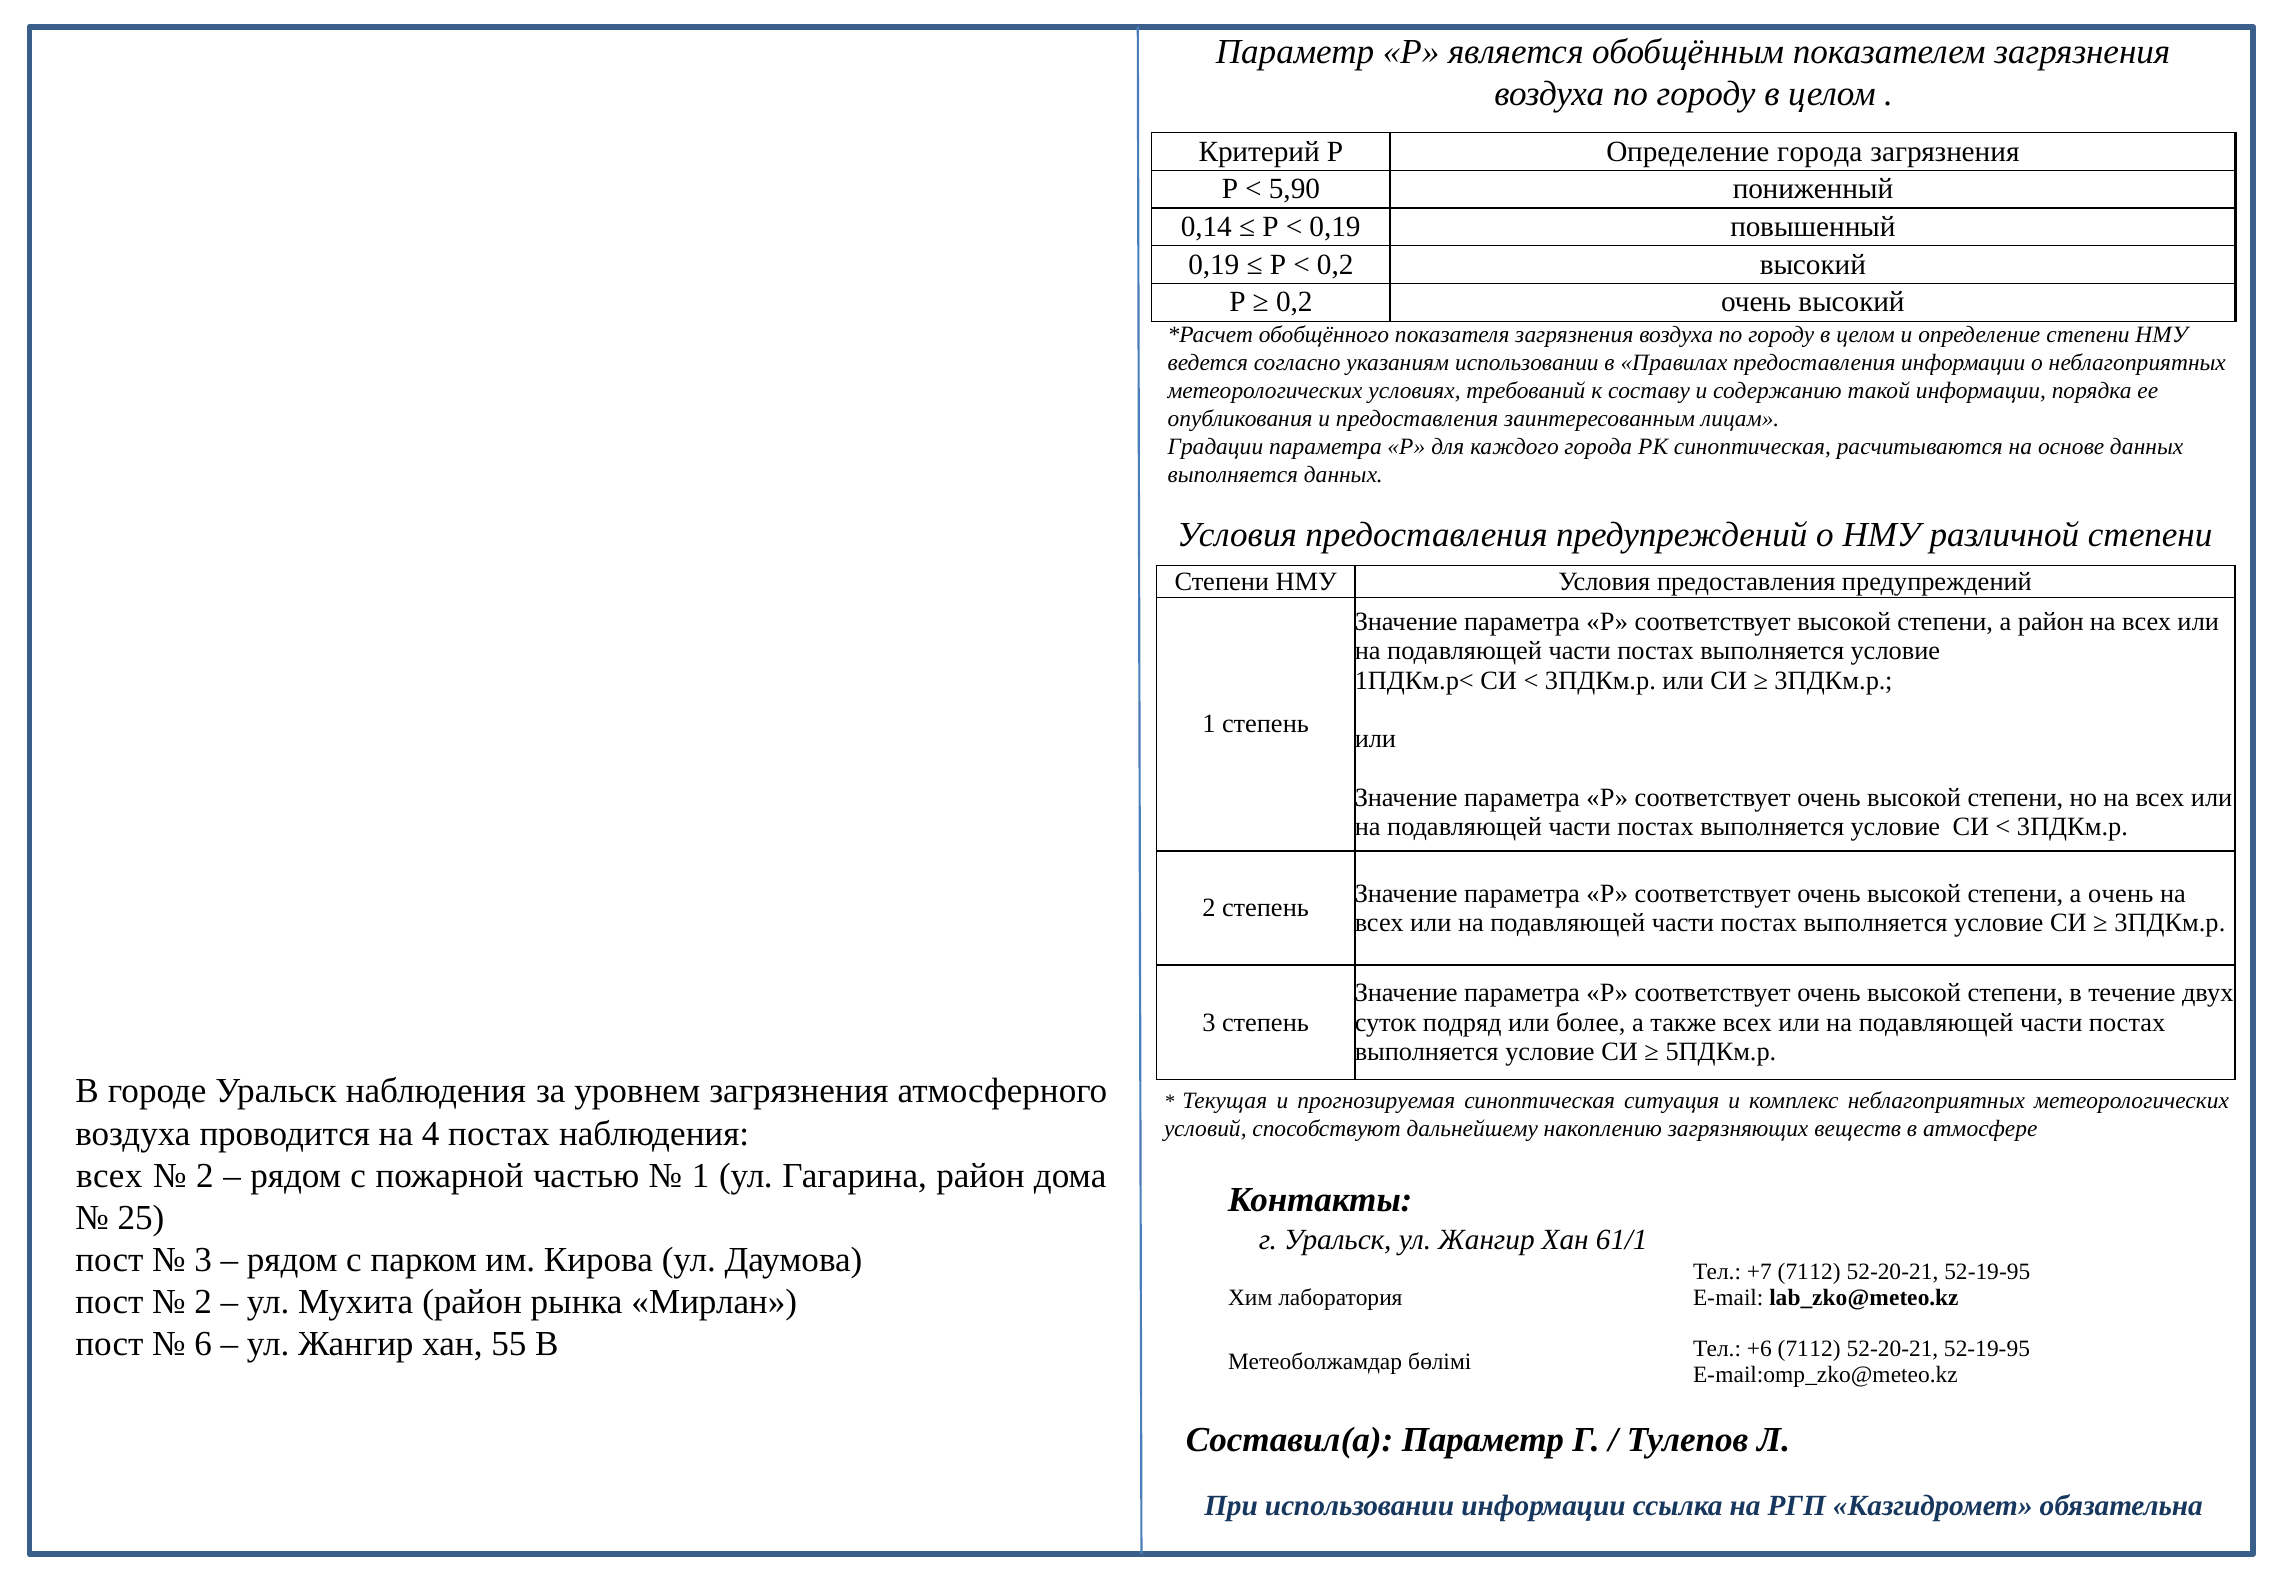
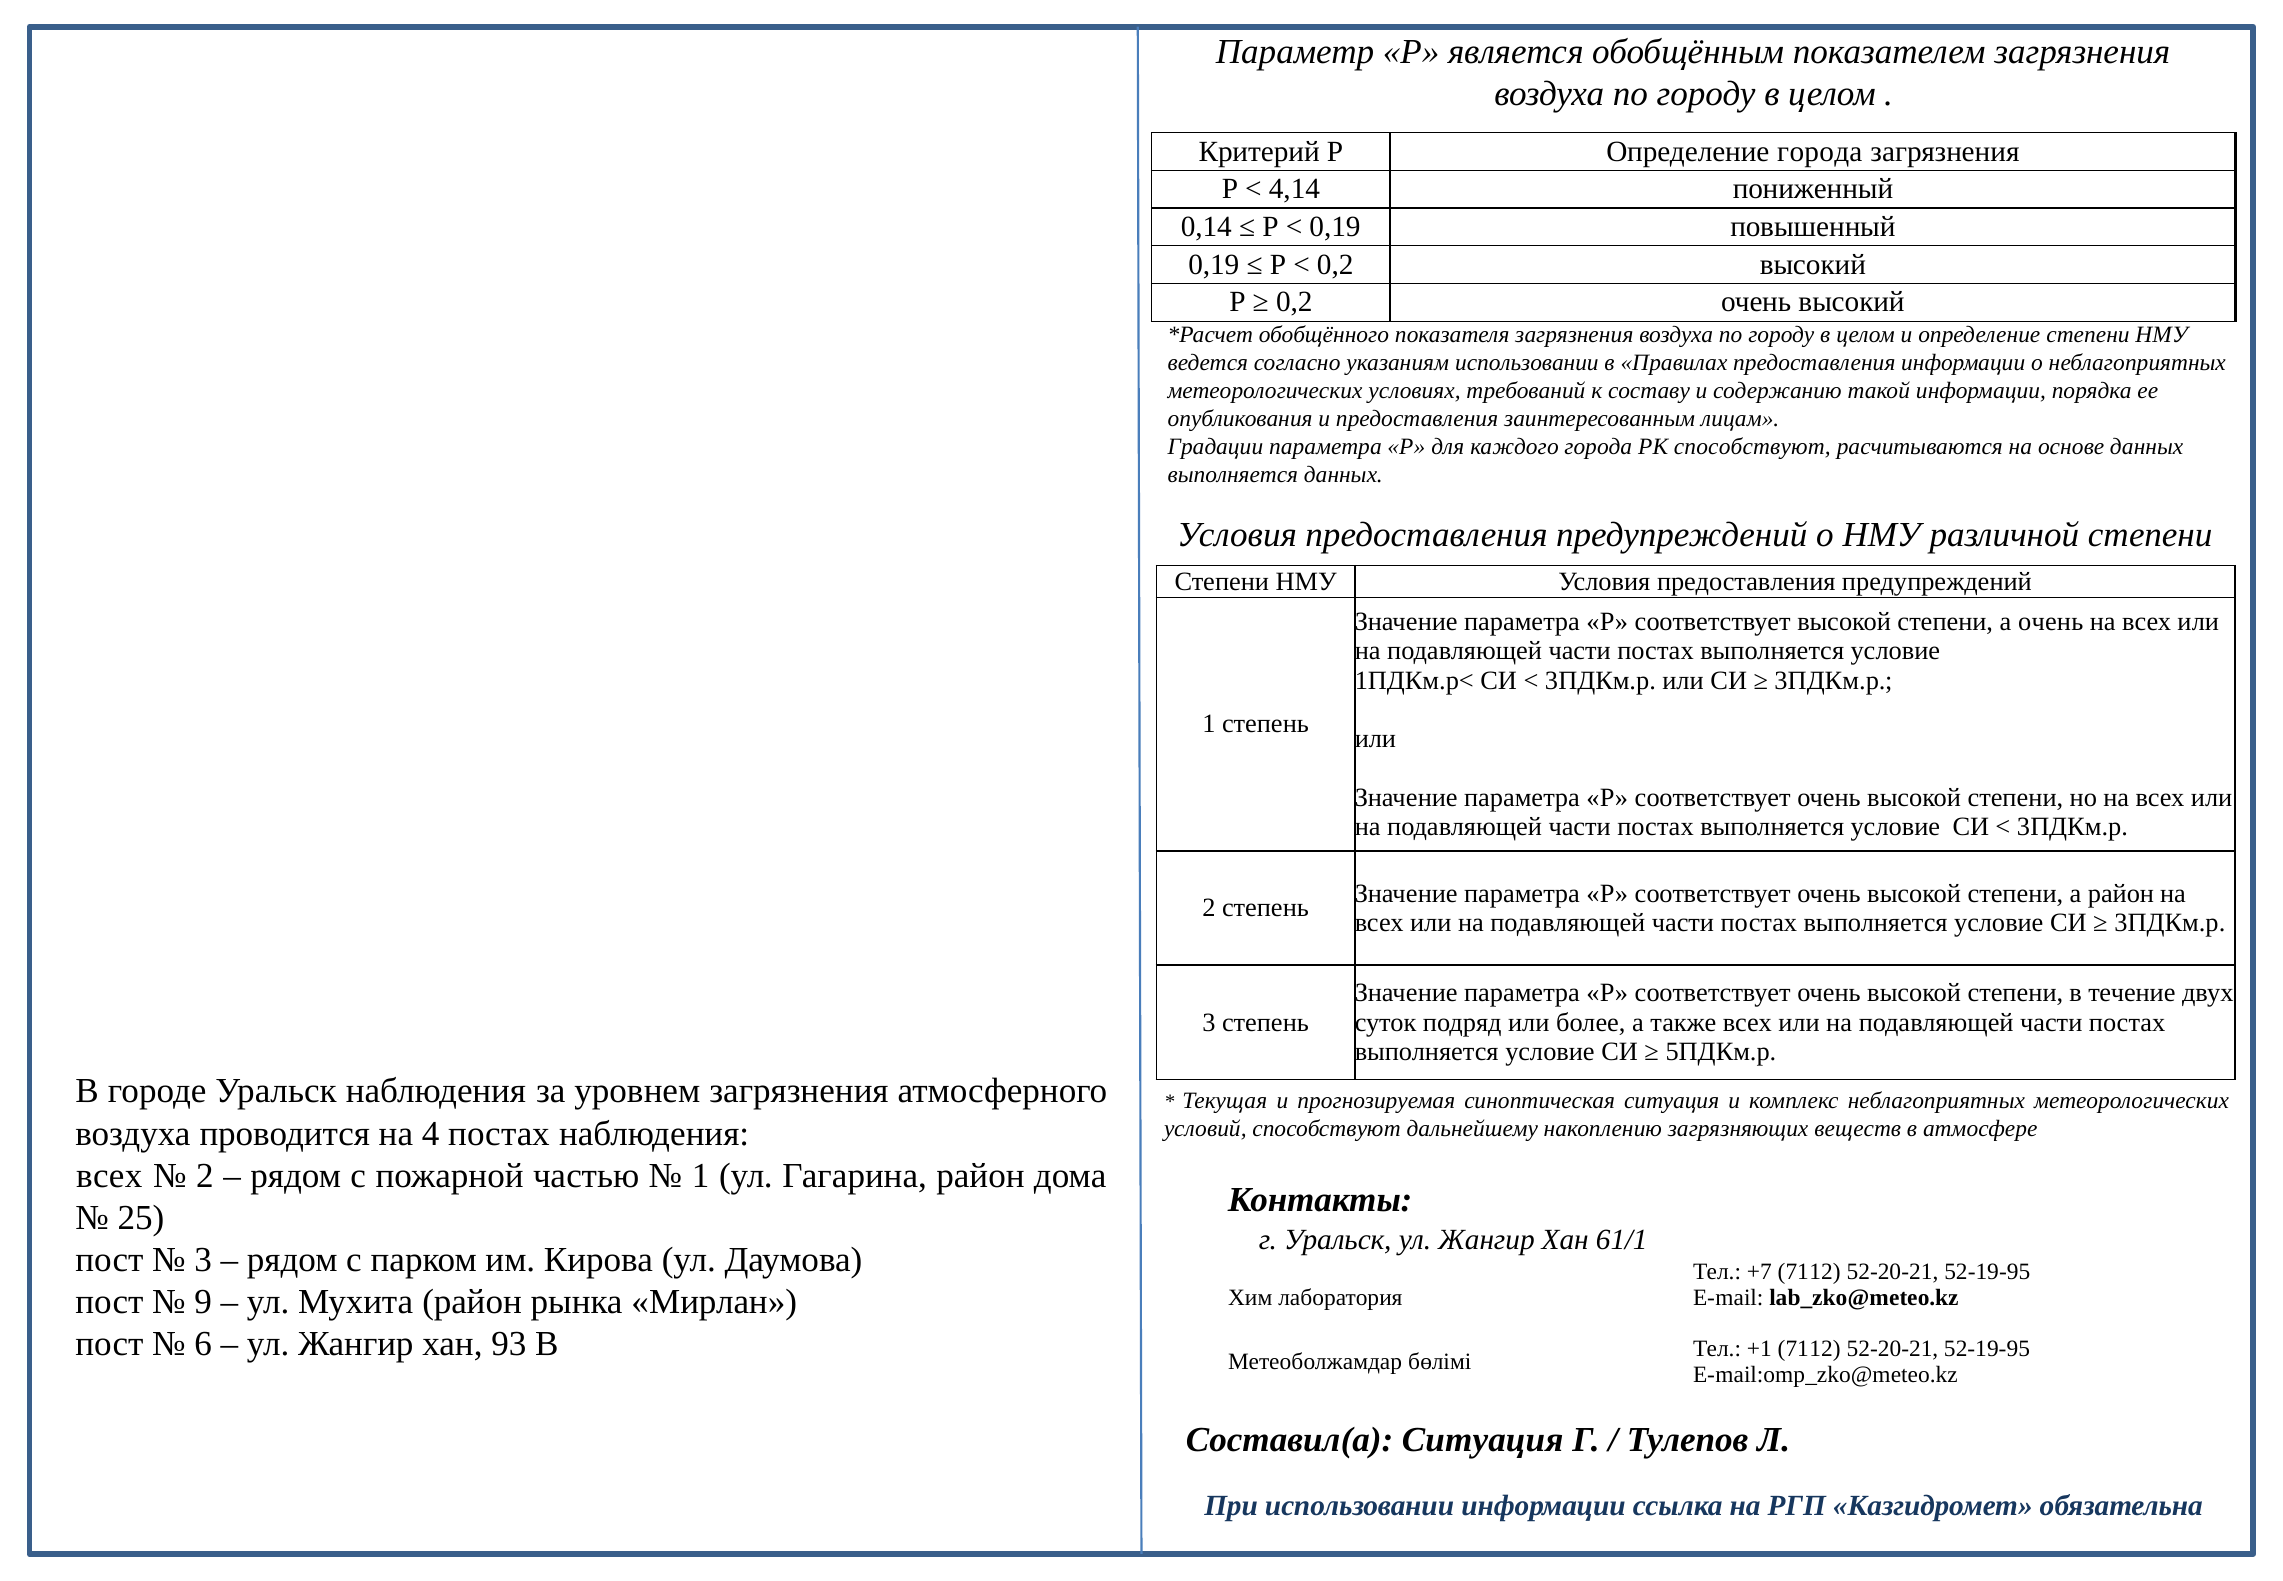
5,90: 5,90 -> 4,14 (1294, 189)
РК синоптическая: синоптическая -> способствуют (1752, 447)
а район: район -> очень (2051, 622)
а очень: очень -> район (2121, 893)
2: 2 -> 9 (203, 1302)
55: 55 -> 93 (509, 1344)
+6: +6 -> +1 (1759, 1349)
Составил(а Параметр: Параметр -> Ситуация (1483, 1440)
